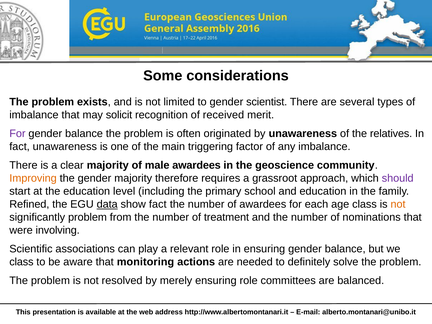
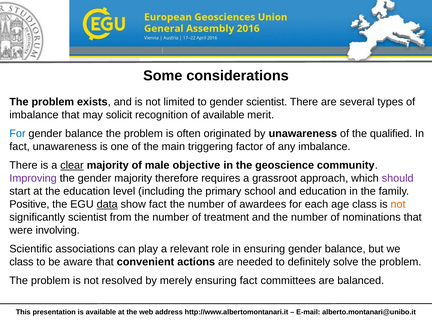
of received: received -> available (224, 115)
For colour: purple -> blue (17, 134)
relatives: relatives -> qualified (391, 134)
clear underline: none -> present (72, 165)
male awardees: awardees -> objective (196, 165)
Improving colour: orange -> purple (33, 178)
Refined: Refined -> Positive (29, 204)
significantly problem: problem -> scientist (87, 217)
monitoring: monitoring -> convenient (146, 262)
ensuring role: role -> fact (249, 281)
